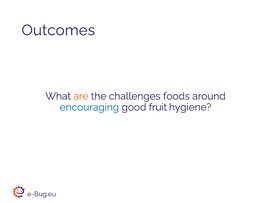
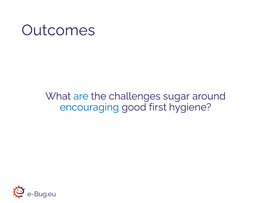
are colour: orange -> blue (81, 96)
foods: foods -> sugar (176, 96)
fruit: fruit -> first (158, 107)
